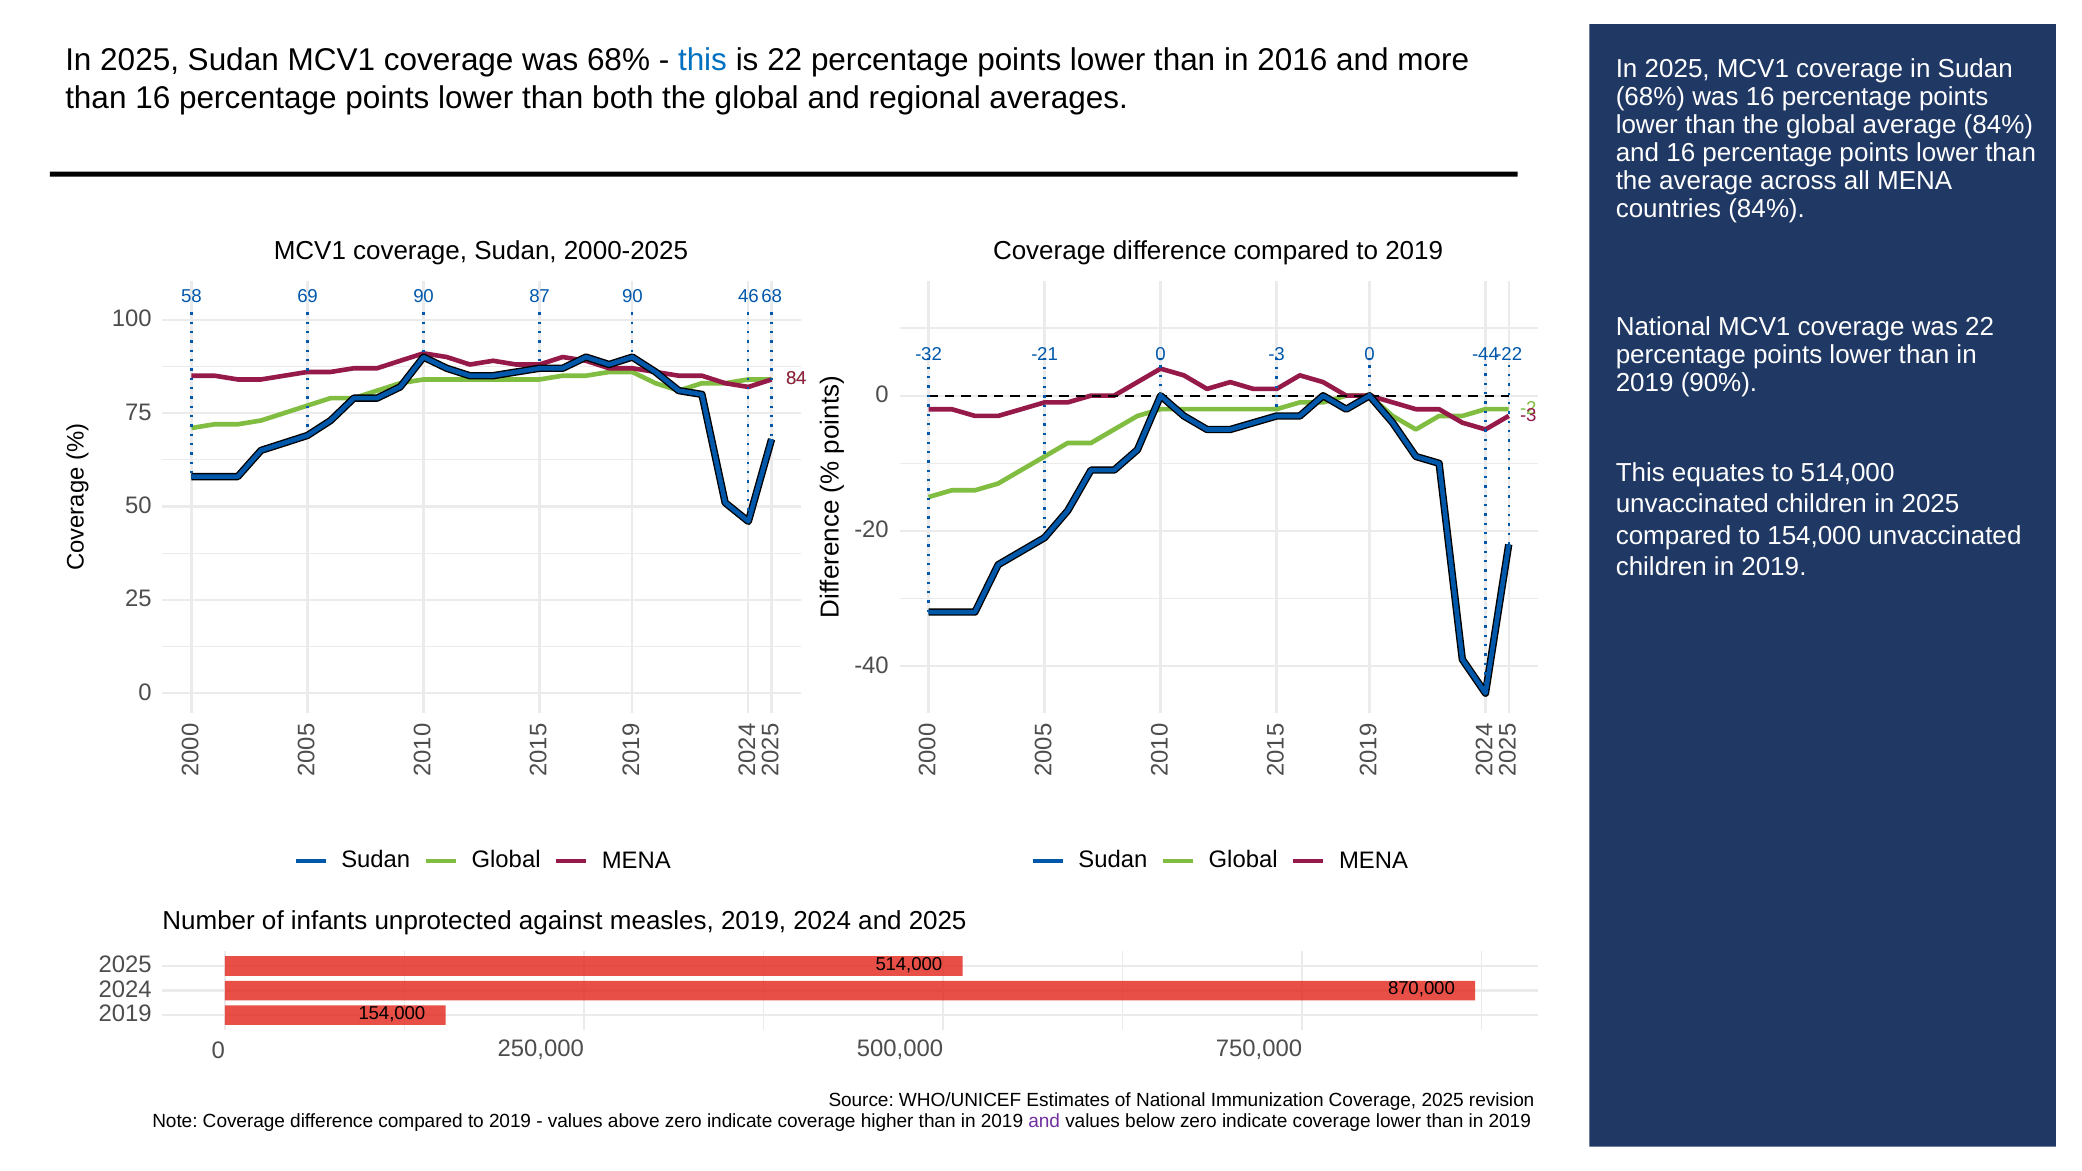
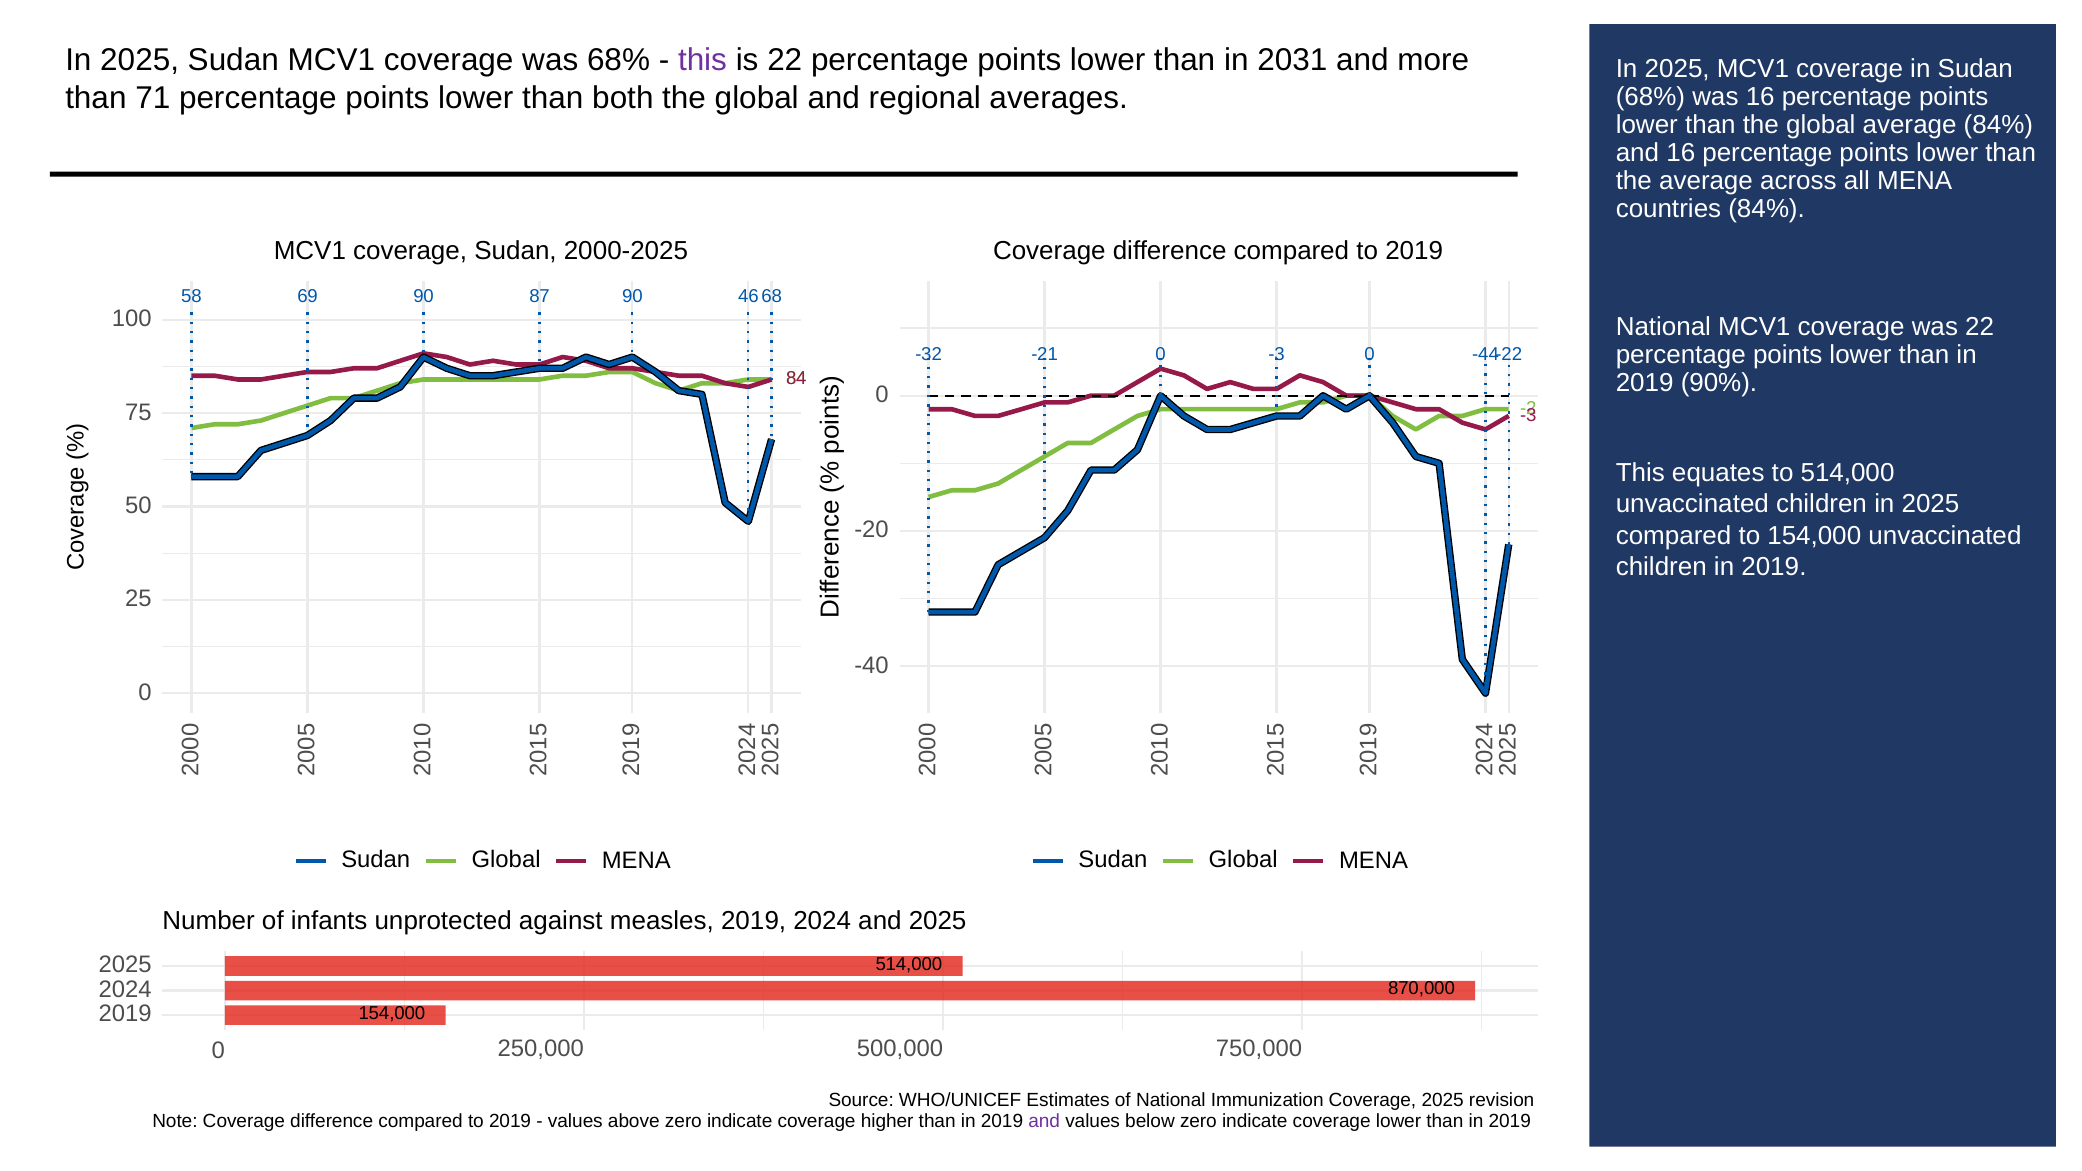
this colour: blue -> purple (702, 60)
2016: 2016 -> 2031 (1292, 60)
than 16: 16 -> 71 (153, 98)
